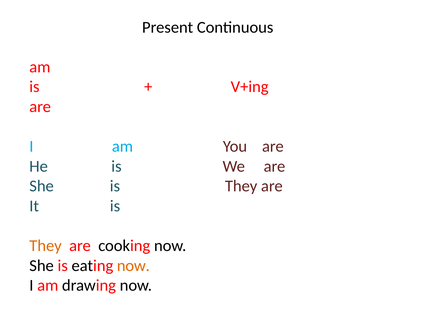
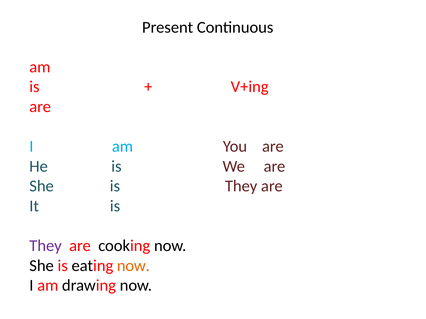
They colour: orange -> purple (46, 246)
